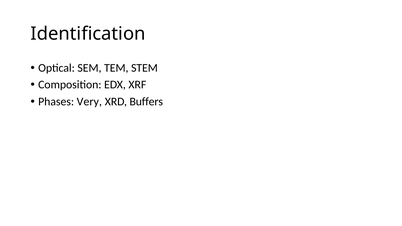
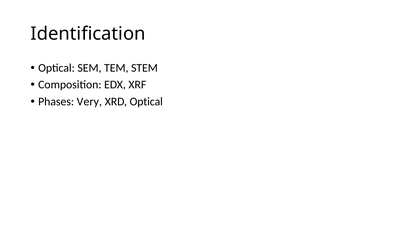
XRD Buffers: Buffers -> Optical (146, 102)
